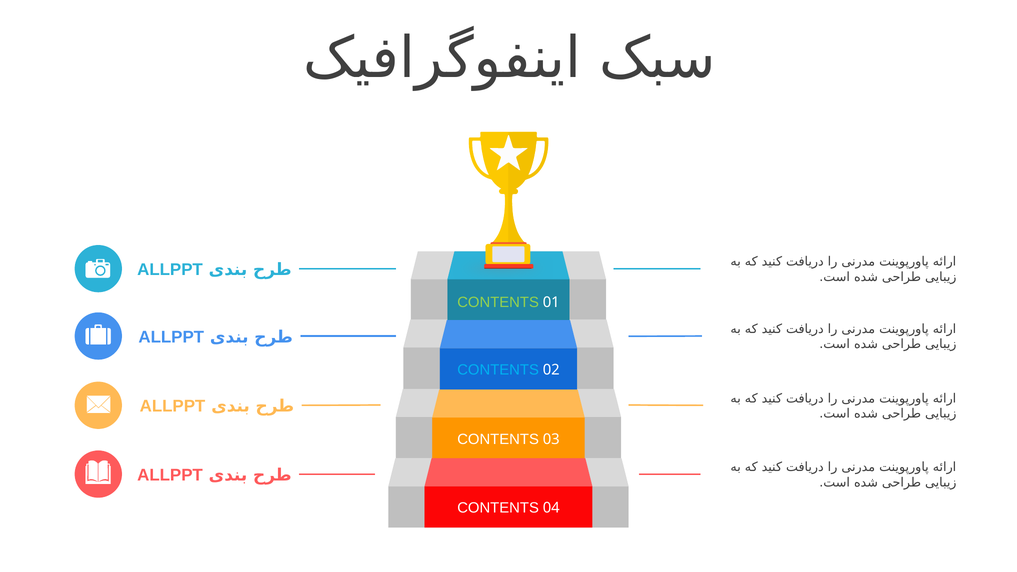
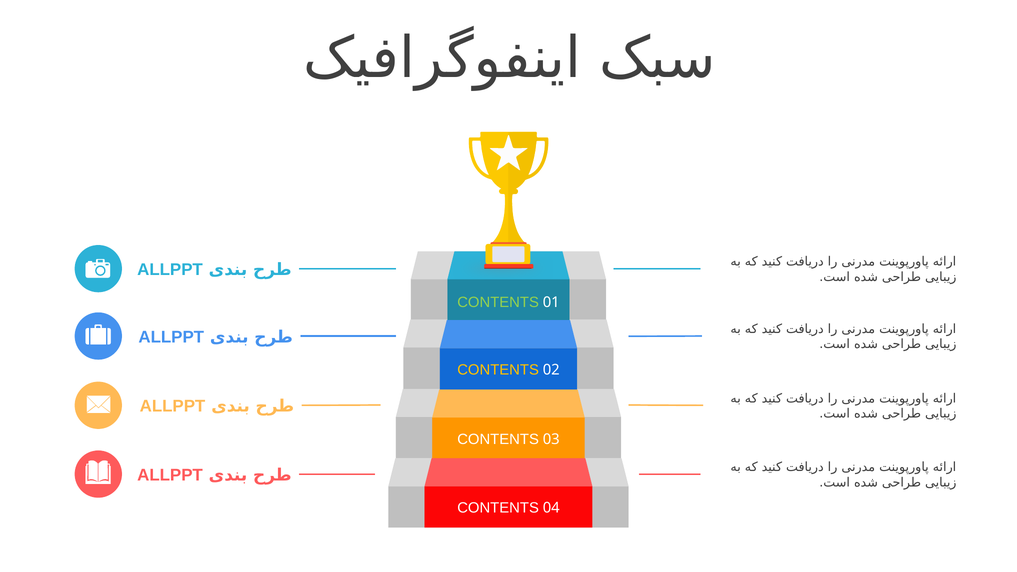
CONTENTS colour: light blue -> yellow (498, 370)
